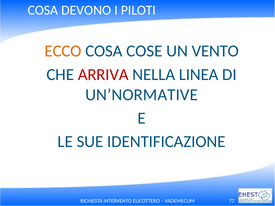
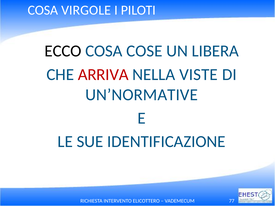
DEVONO: DEVONO -> VIRGOLE (86, 10)
ECCO colour: orange -> black (63, 51)
VENTO: VENTO -> LIBERA (215, 51)
LINEA: LINEA -> VISTE (199, 75)
